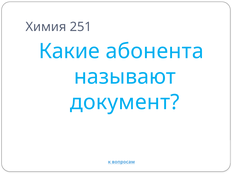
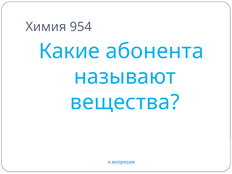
251: 251 -> 954 (81, 27)
документ: документ -> вещества (125, 102)
